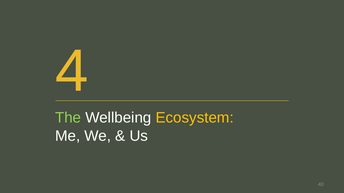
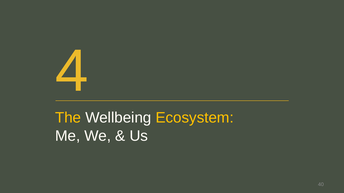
The colour: light green -> yellow (68, 118)
